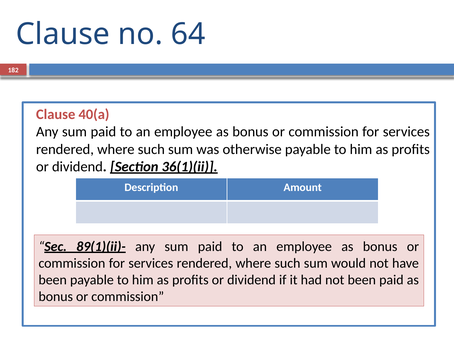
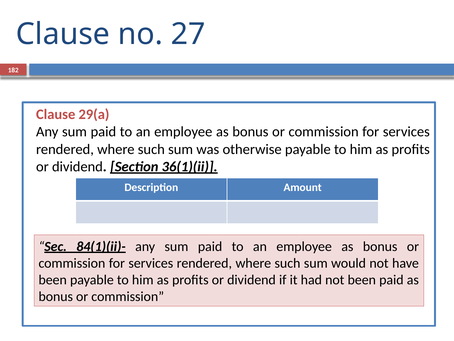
64: 64 -> 27 (188, 34)
40(a: 40(a -> 29(a (94, 114)
89(1)(ii)-: 89(1)(ii)- -> 84(1)(ii)- (101, 246)
